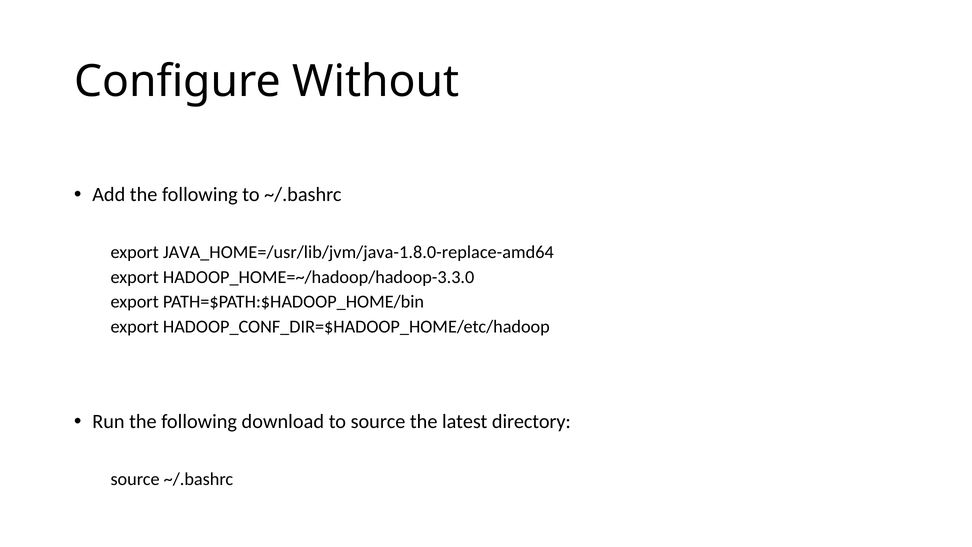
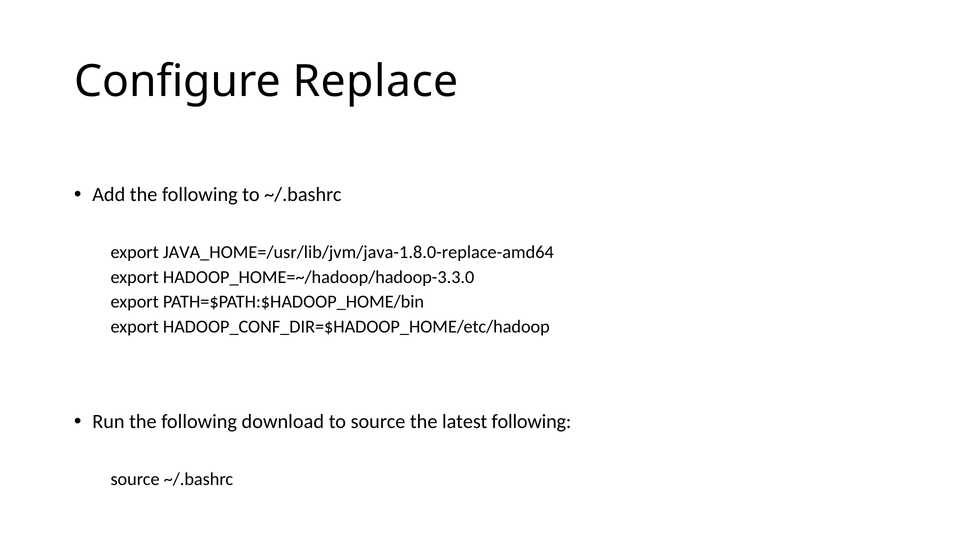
Without: Without -> Replace (376, 82)
latest directory: directory -> following (531, 421)
